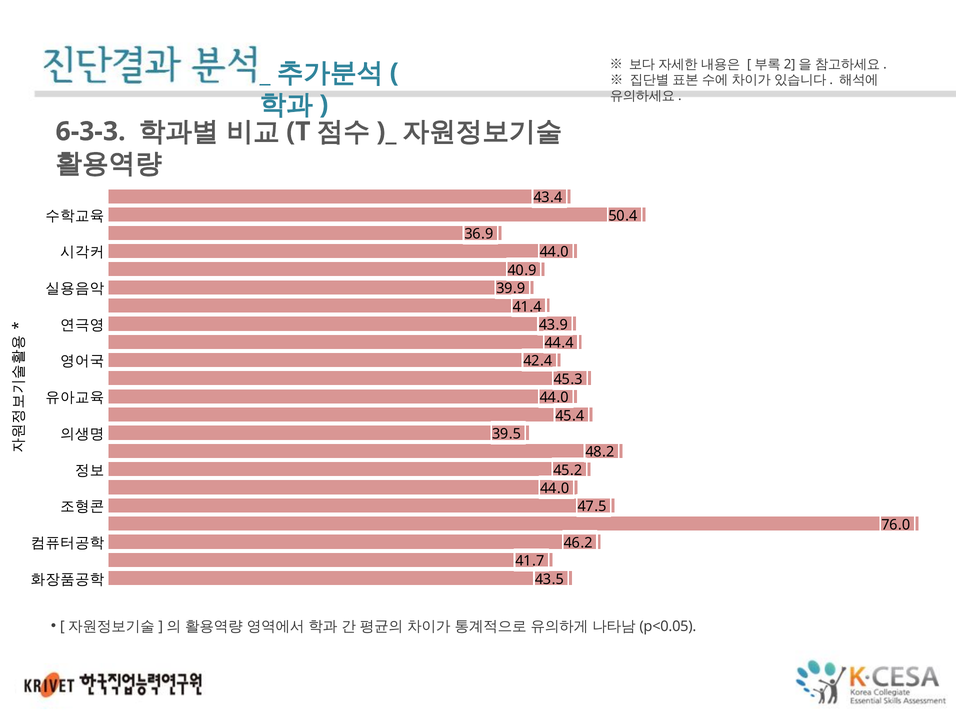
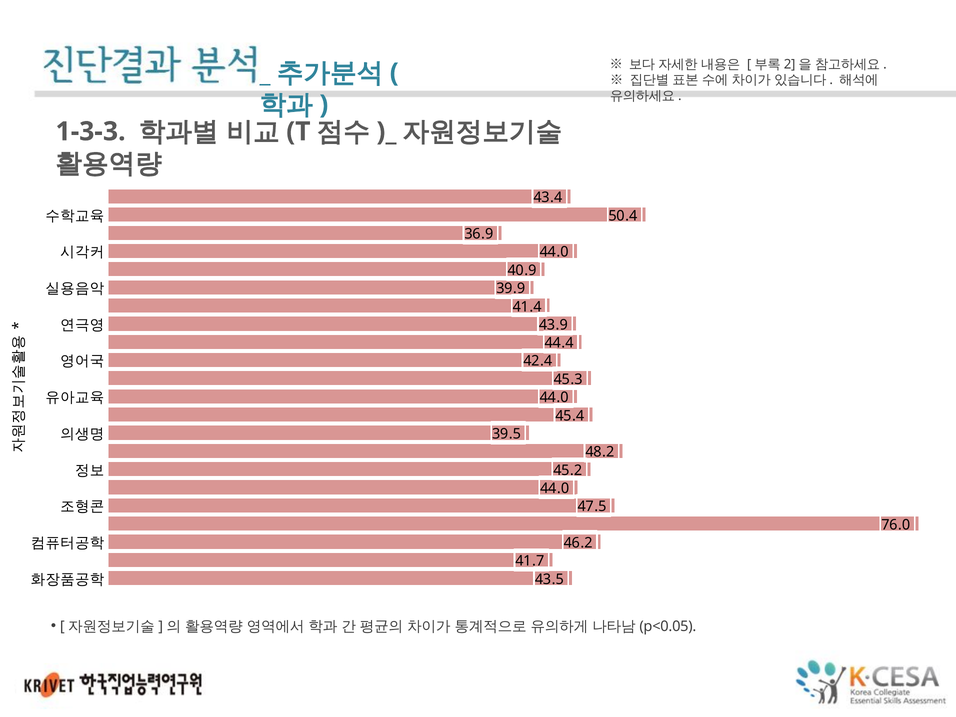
6-3-3: 6-3-3 -> 1-3-3 (91, 132)
